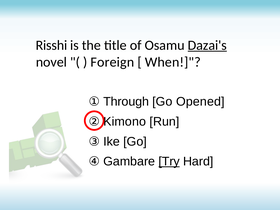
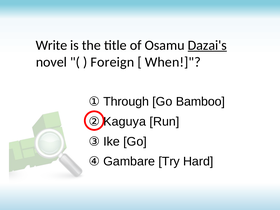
Risshi: Risshi -> Write (51, 45)
Opened: Opened -> Bamboo (200, 101)
Kimono: Kimono -> Kaguya (125, 121)
Try underline: present -> none (169, 161)
